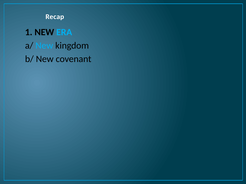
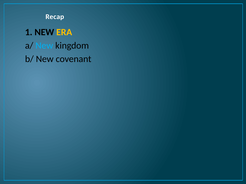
ERA colour: light blue -> yellow (64, 32)
